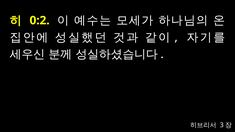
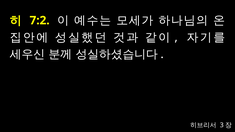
0:2: 0:2 -> 7:2 (40, 20)
